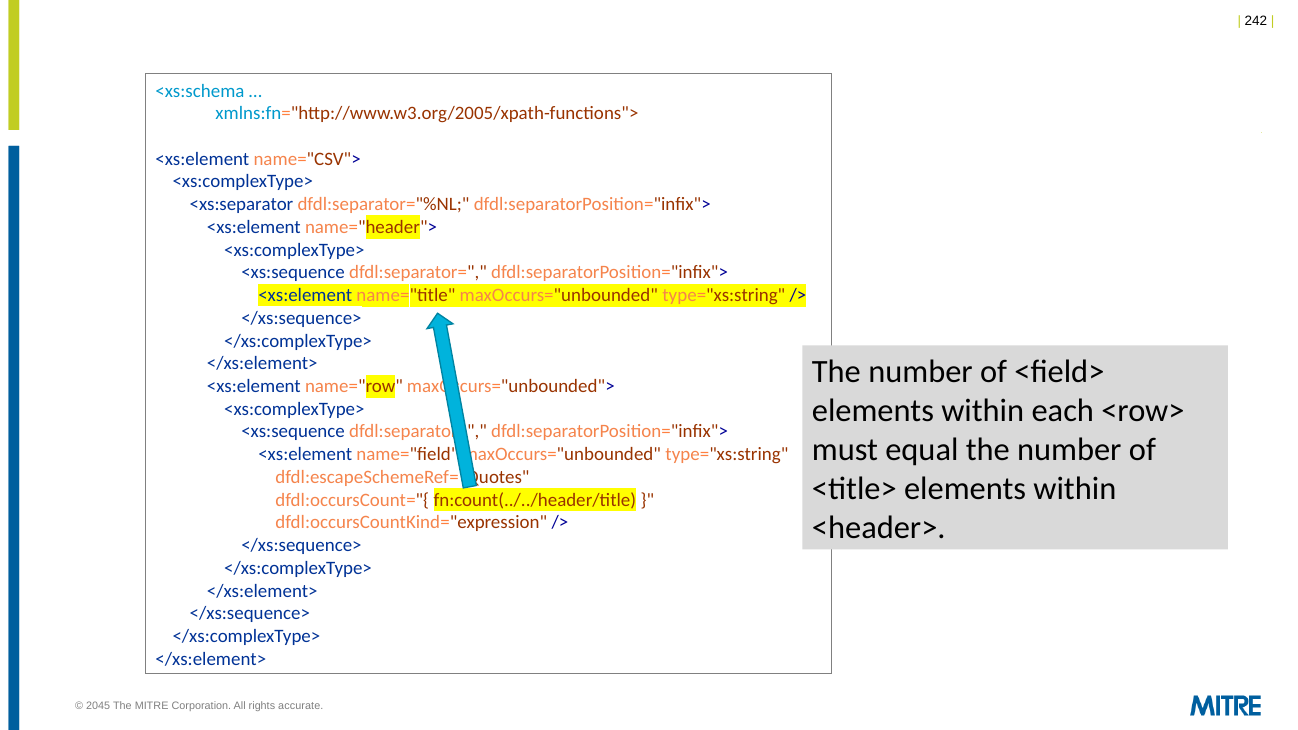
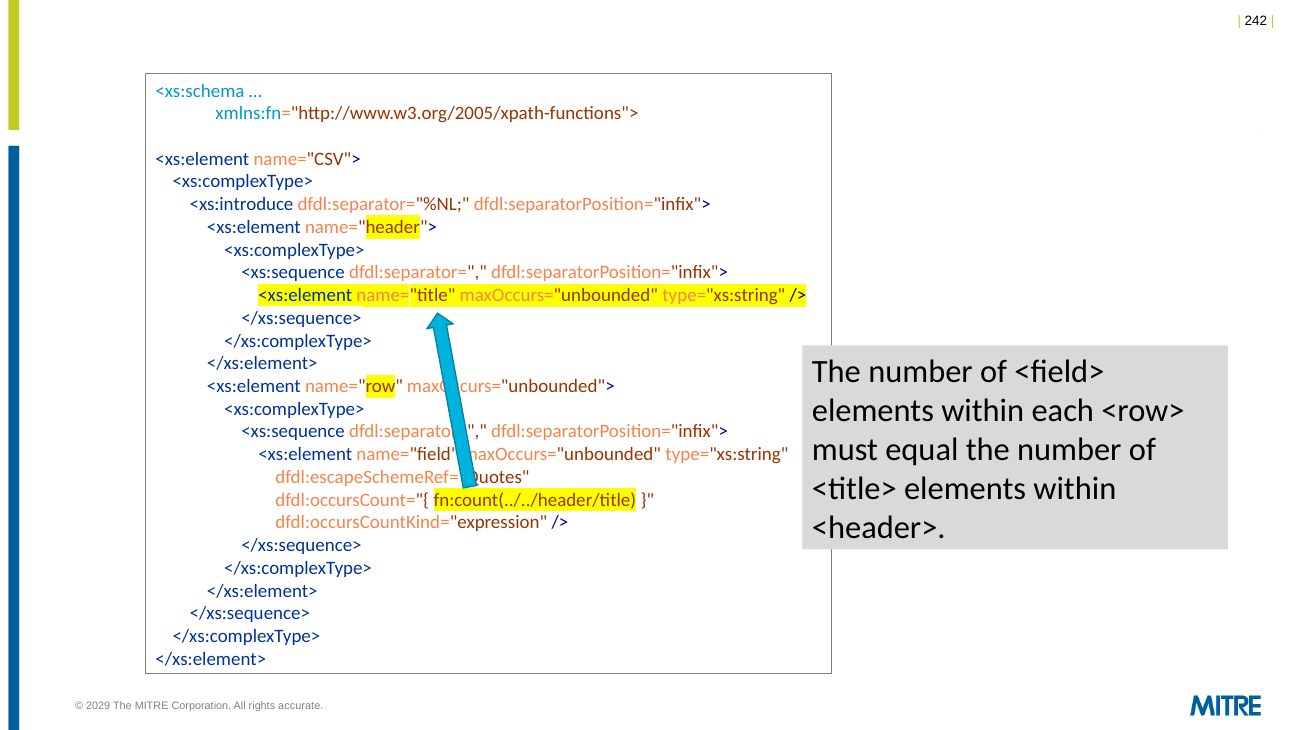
<xs:separator: <xs:separator -> <xs:introduce (242, 205)
2045: 2045 -> 2029 (98, 706)
